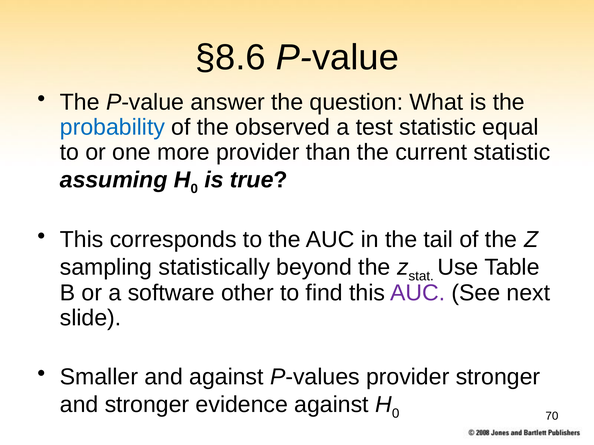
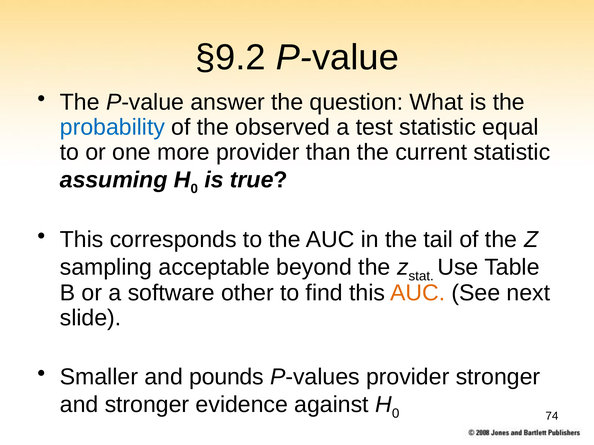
§8.6: §8.6 -> §9.2 (230, 58)
statistically: statistically -> acceptable (214, 268)
AUC colour: purple -> orange (418, 293)
and against: against -> pounds (227, 377)
70: 70 -> 74 (552, 416)
